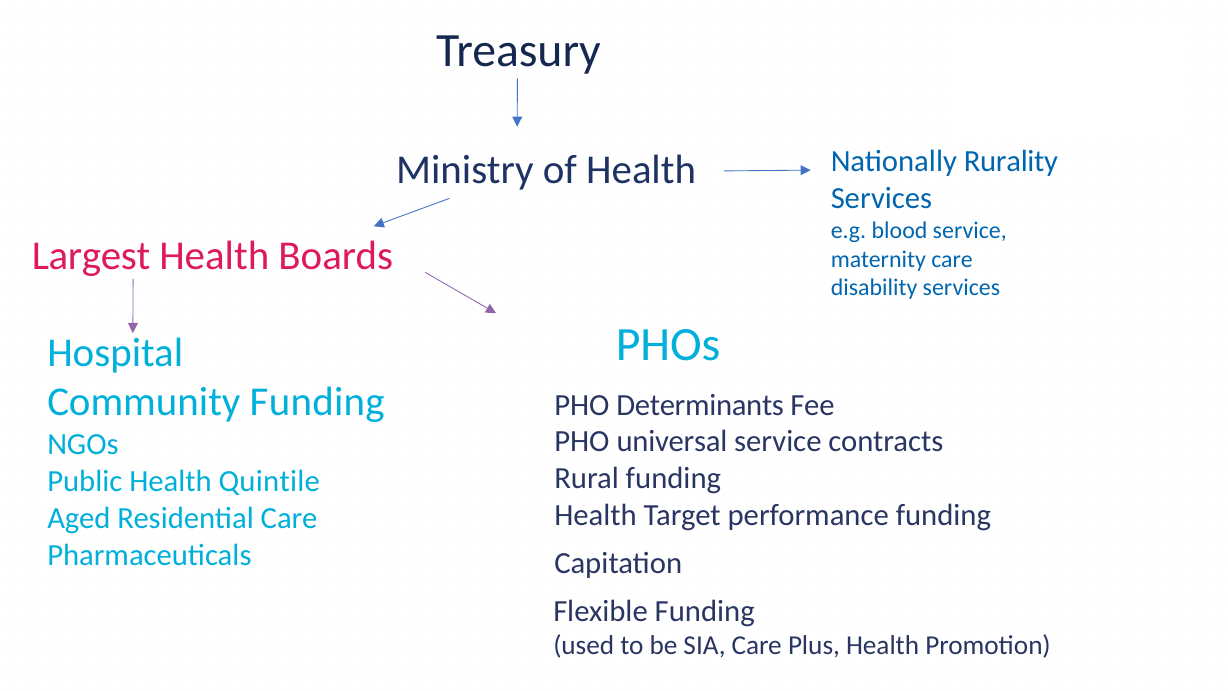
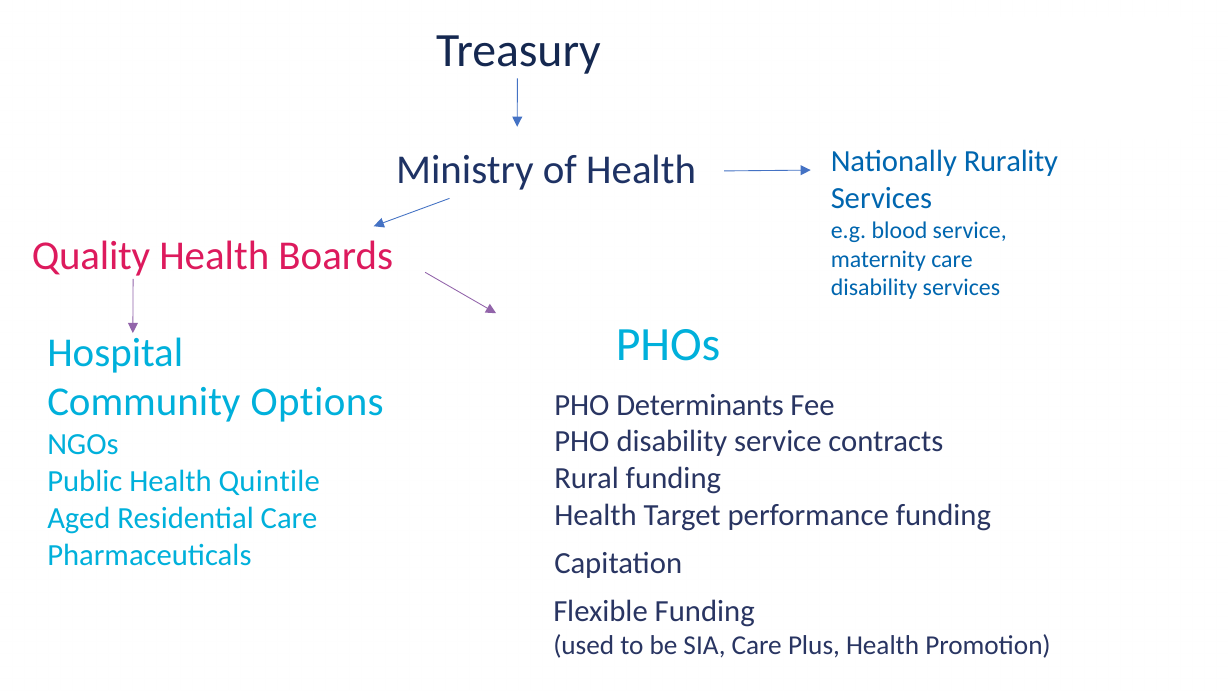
Largest: Largest -> Quality (91, 256)
Community Funding: Funding -> Options (317, 402)
PHO universal: universal -> disability (672, 442)
